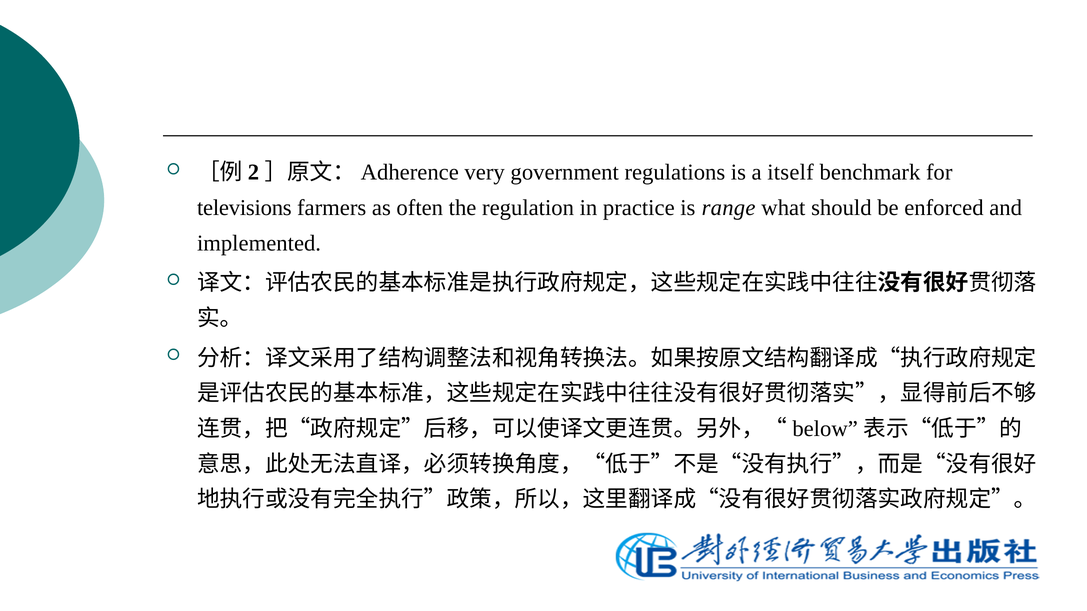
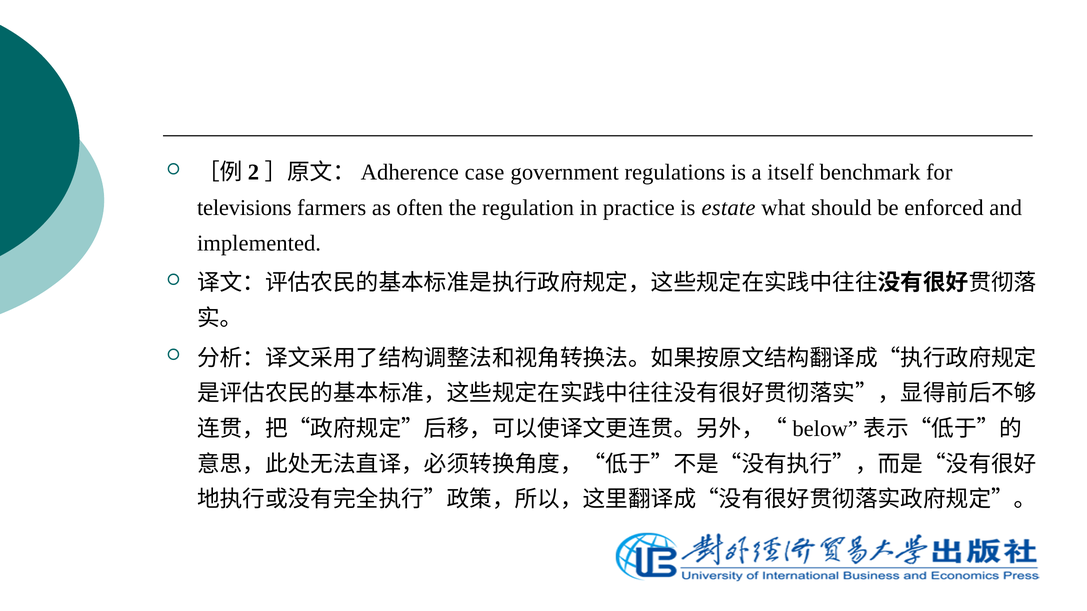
very: very -> case (485, 173)
range: range -> estate (729, 208)
